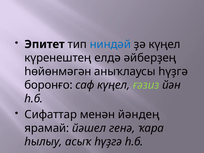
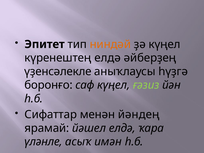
ниндәй colour: blue -> orange (110, 44)
һөйөнмәгән: һөйөнмәгән -> үҙенсәлекле (58, 71)
йәшел генә: генә -> елдә (122, 128)
һылыу: һылыу -> үләнле (43, 142)
асыҡ һүҙгә: һүҙгә -> имән (108, 142)
